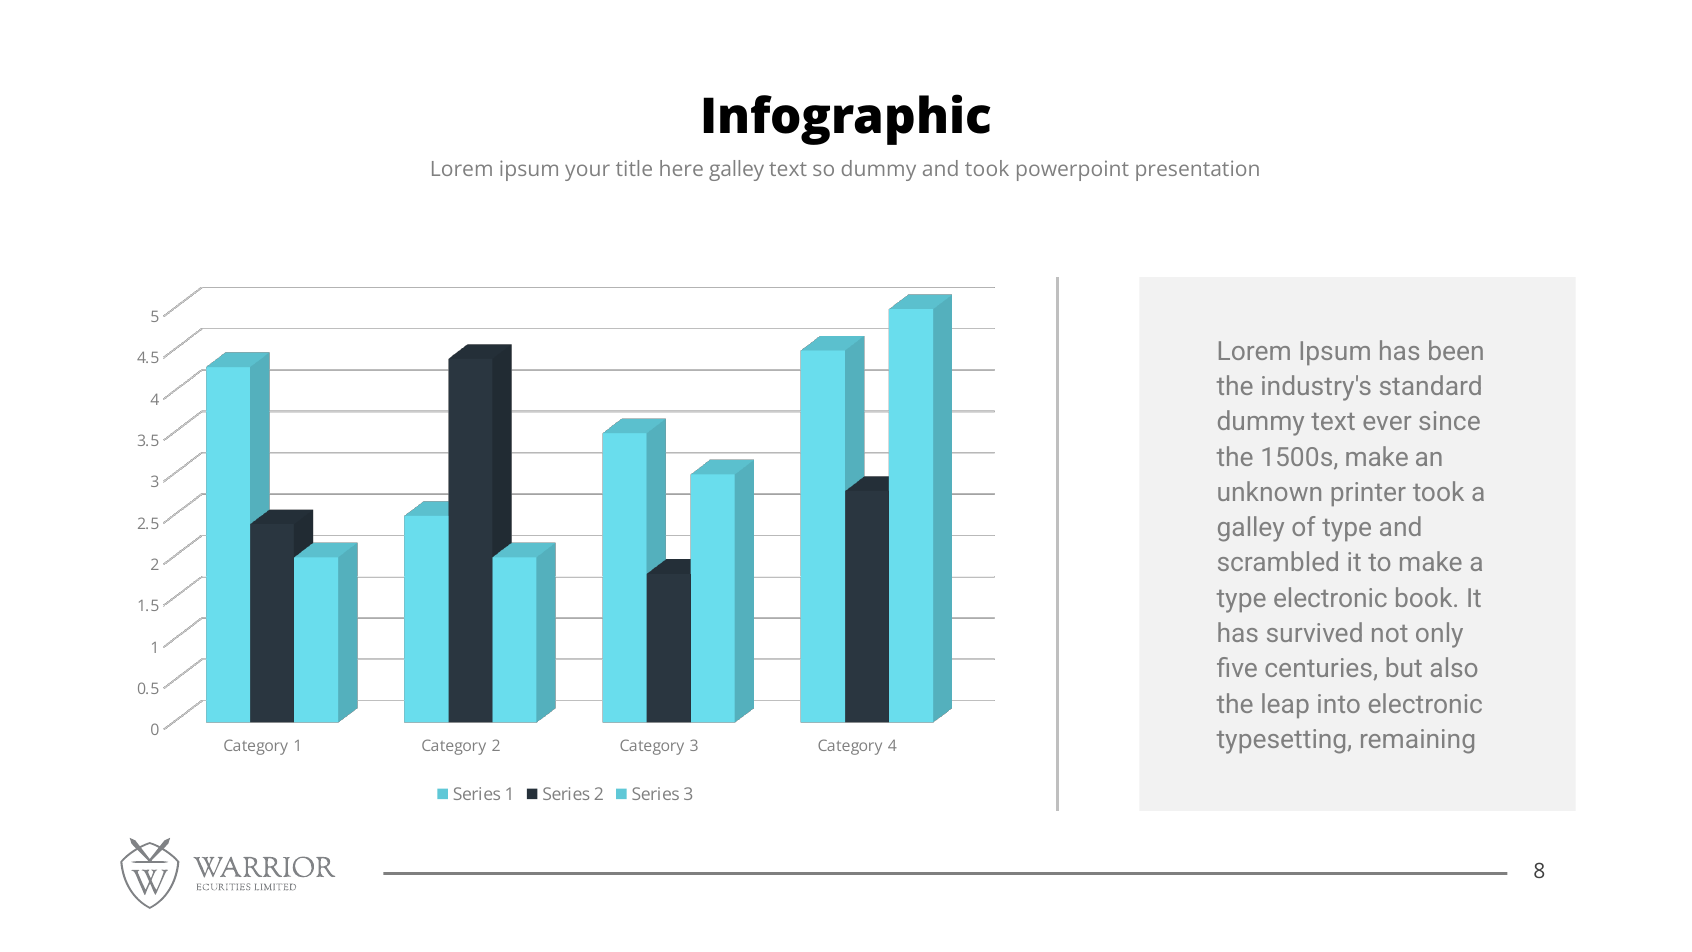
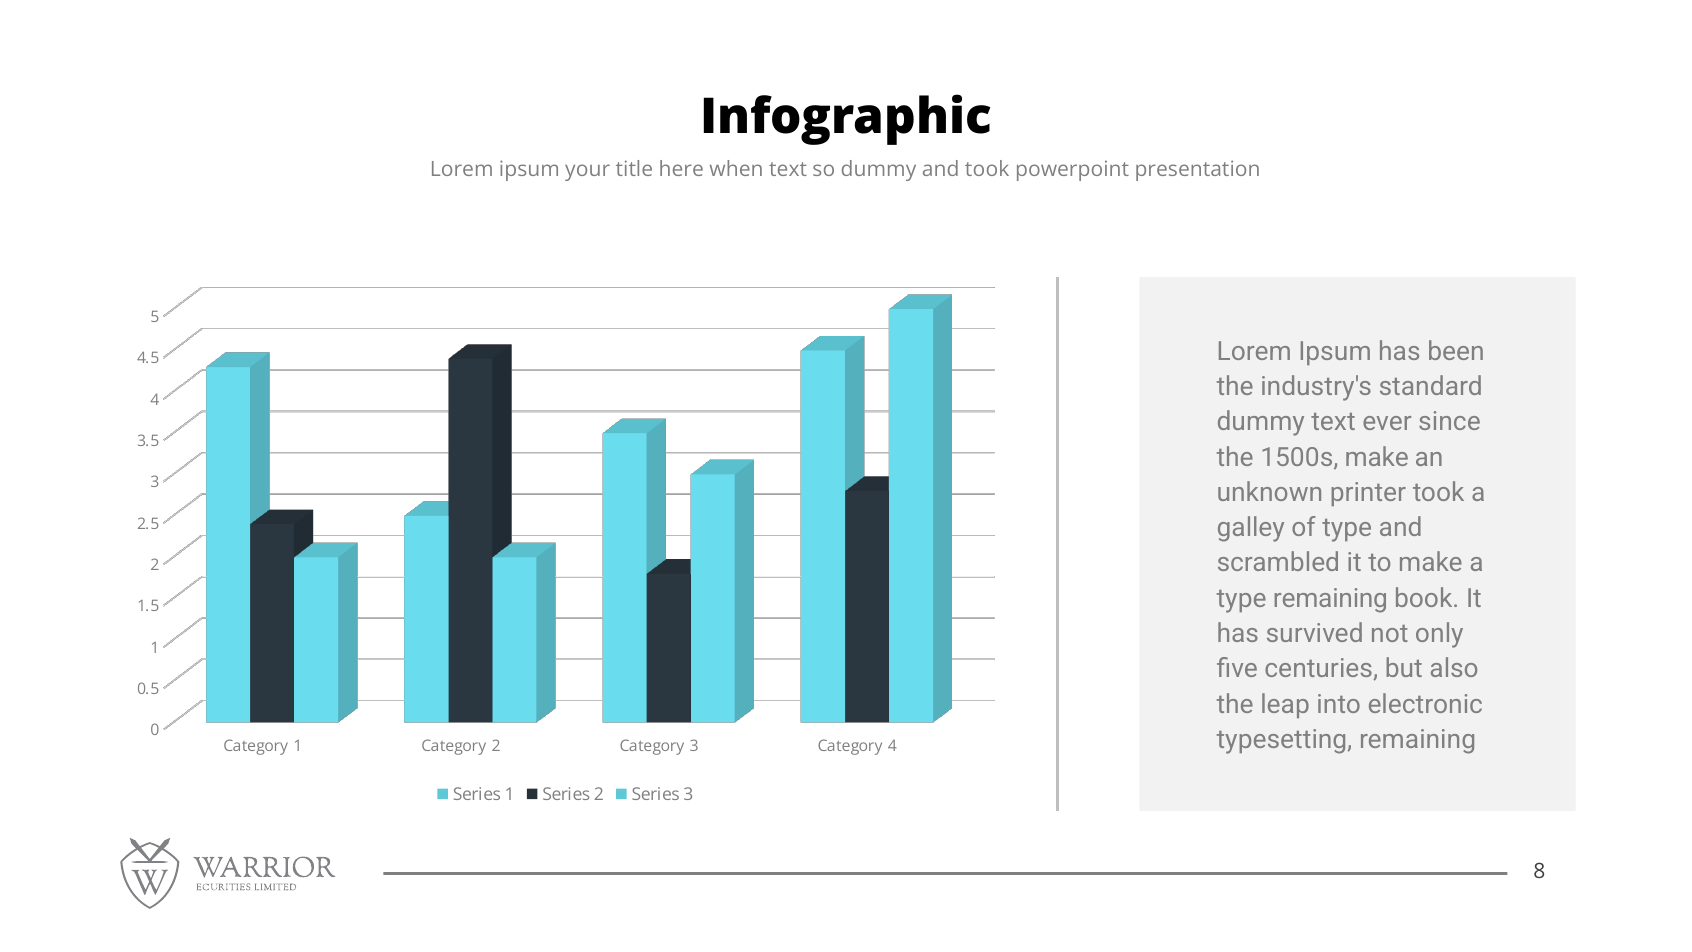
here galley: galley -> when (737, 169)
type electronic: electronic -> remaining (1330, 598)
